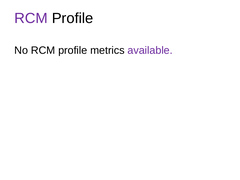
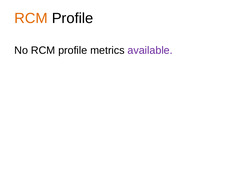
RCM colour: purple -> orange (31, 18)
